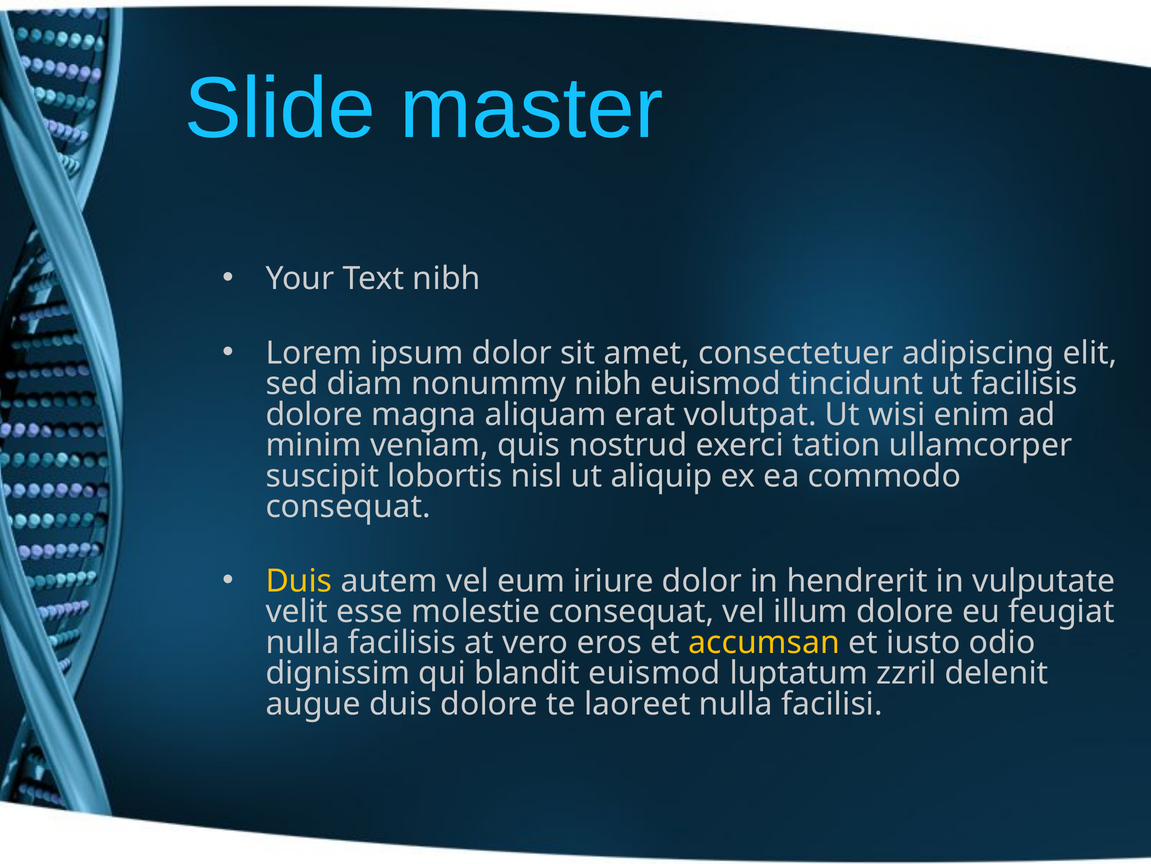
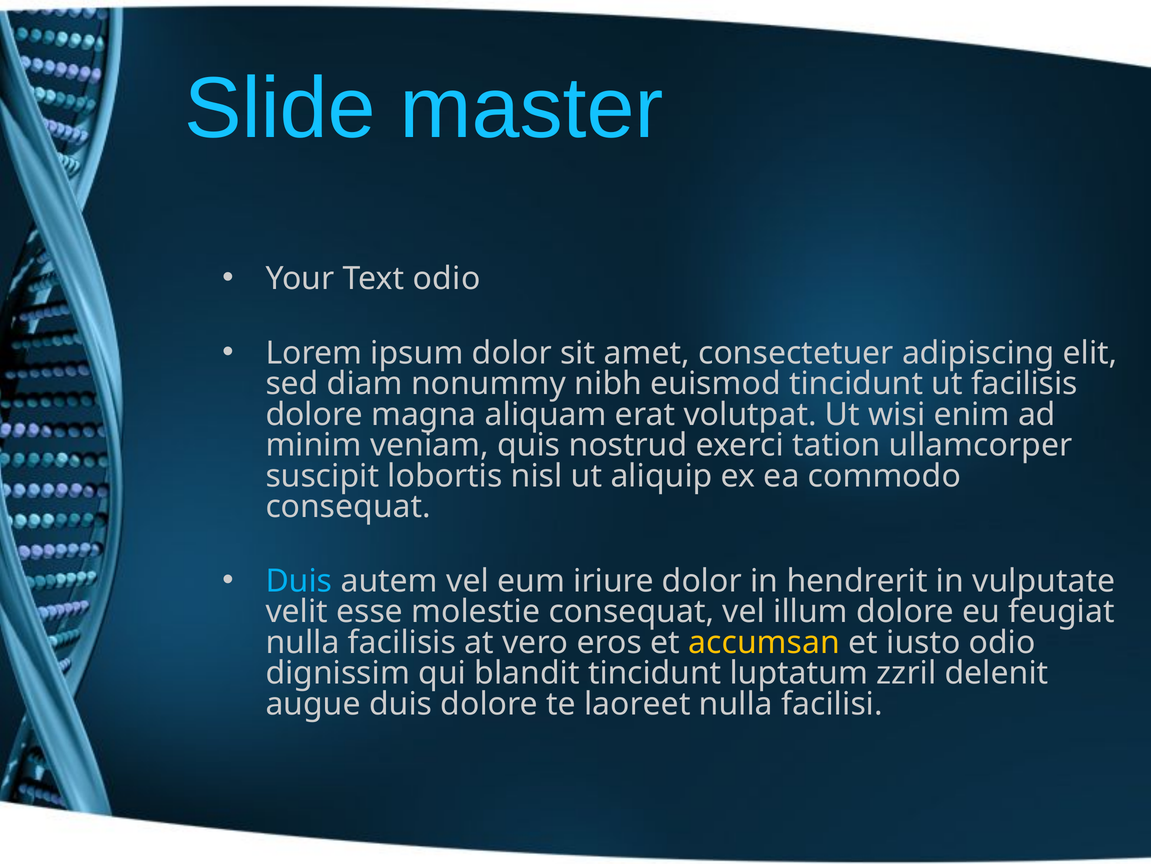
Text nibh: nibh -> odio (447, 279)
Duis colour: yellow -> light blue (299, 581)
blandit euismod: euismod -> tincidunt (655, 673)
